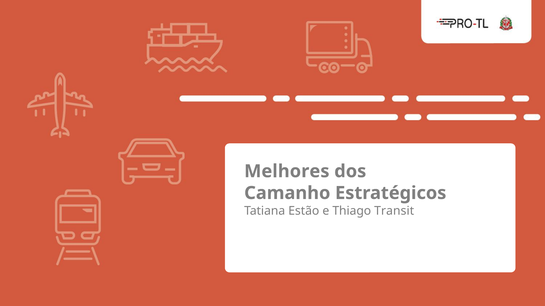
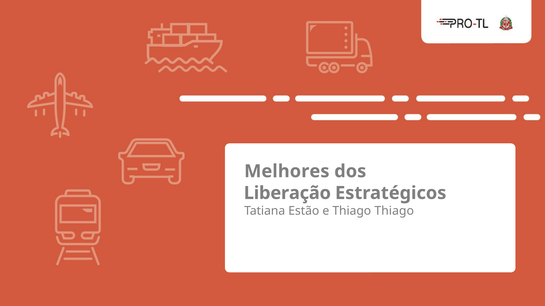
Camanho: Camanho -> Liberação (287, 193)
Thiago Transit: Transit -> Thiago (394, 211)
